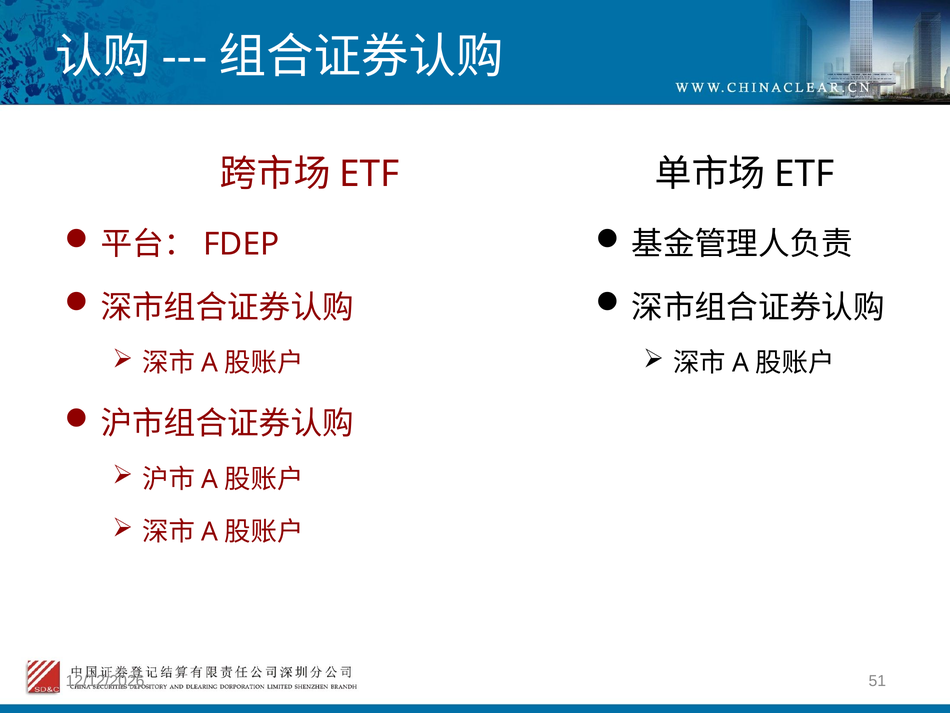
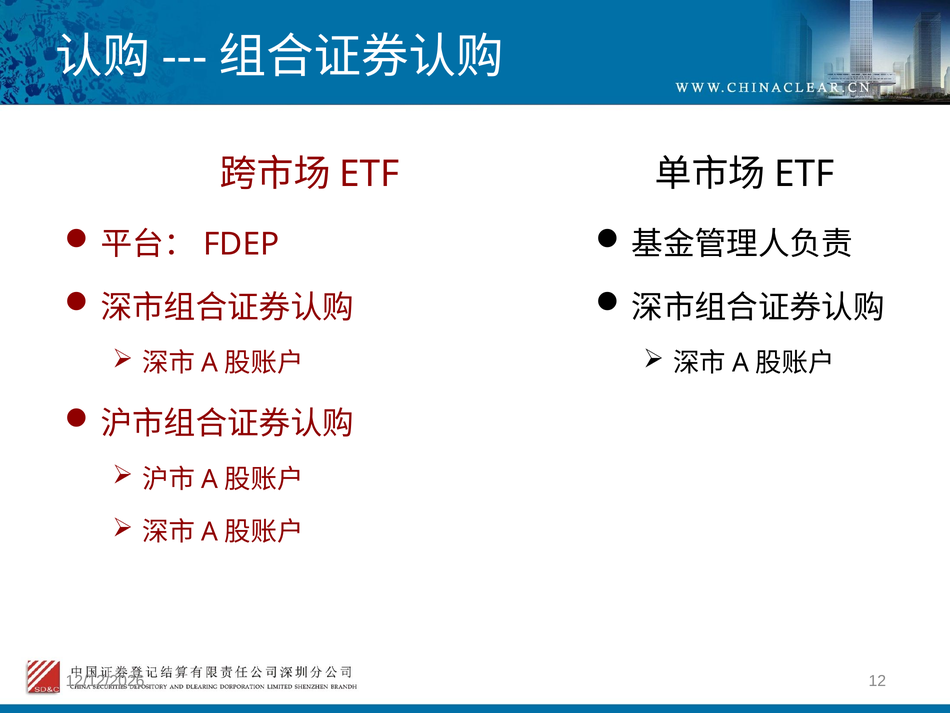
51: 51 -> 12 (877, 680)
